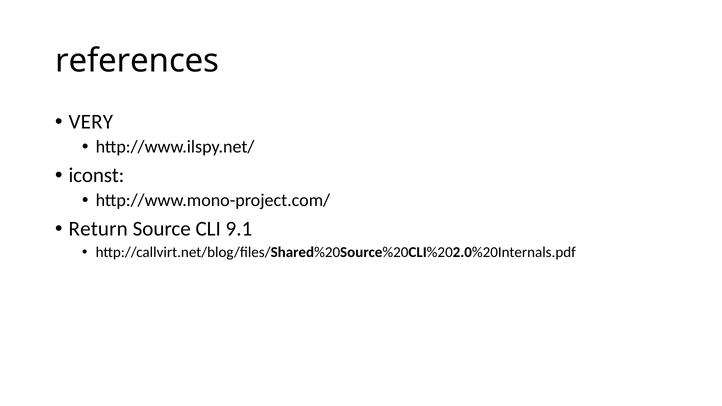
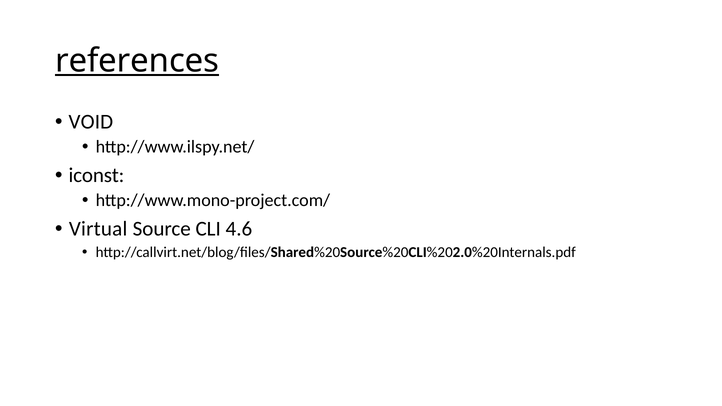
references underline: none -> present (137, 61)
VERY: VERY -> VOID (91, 122)
Return: Return -> Virtual (98, 229)
9.1: 9.1 -> 4.6 (239, 229)
